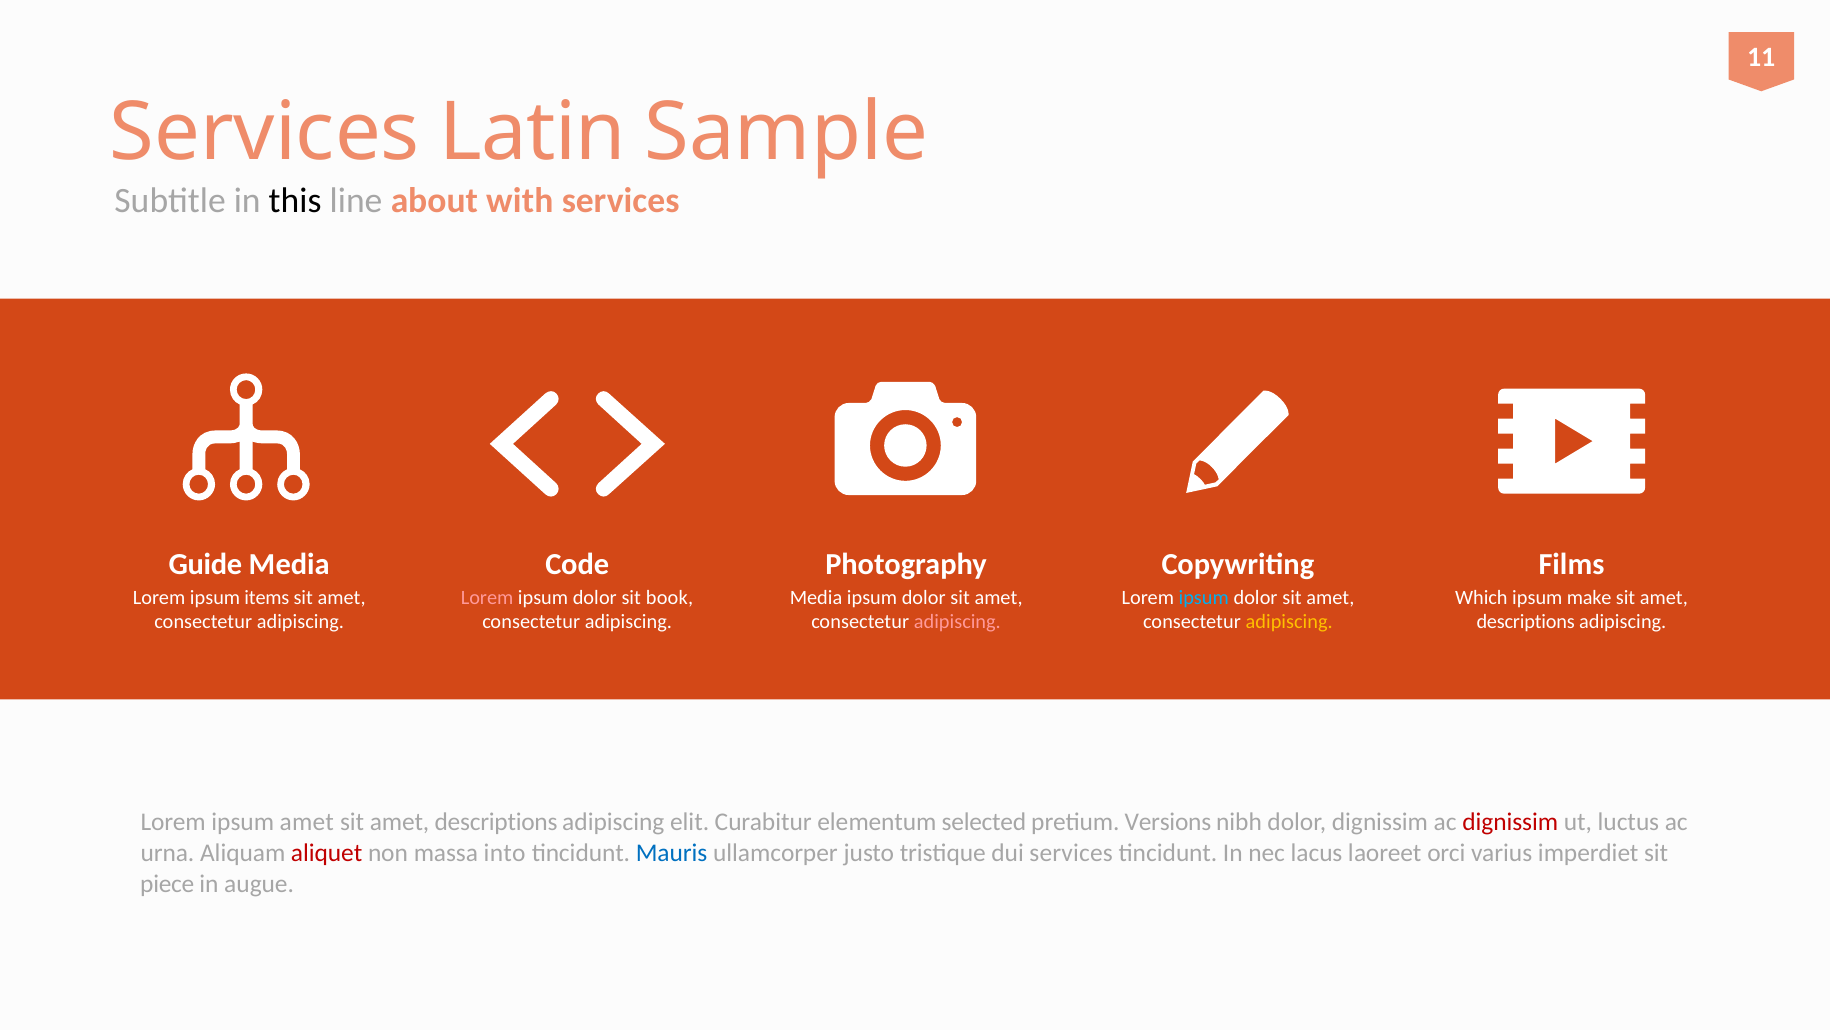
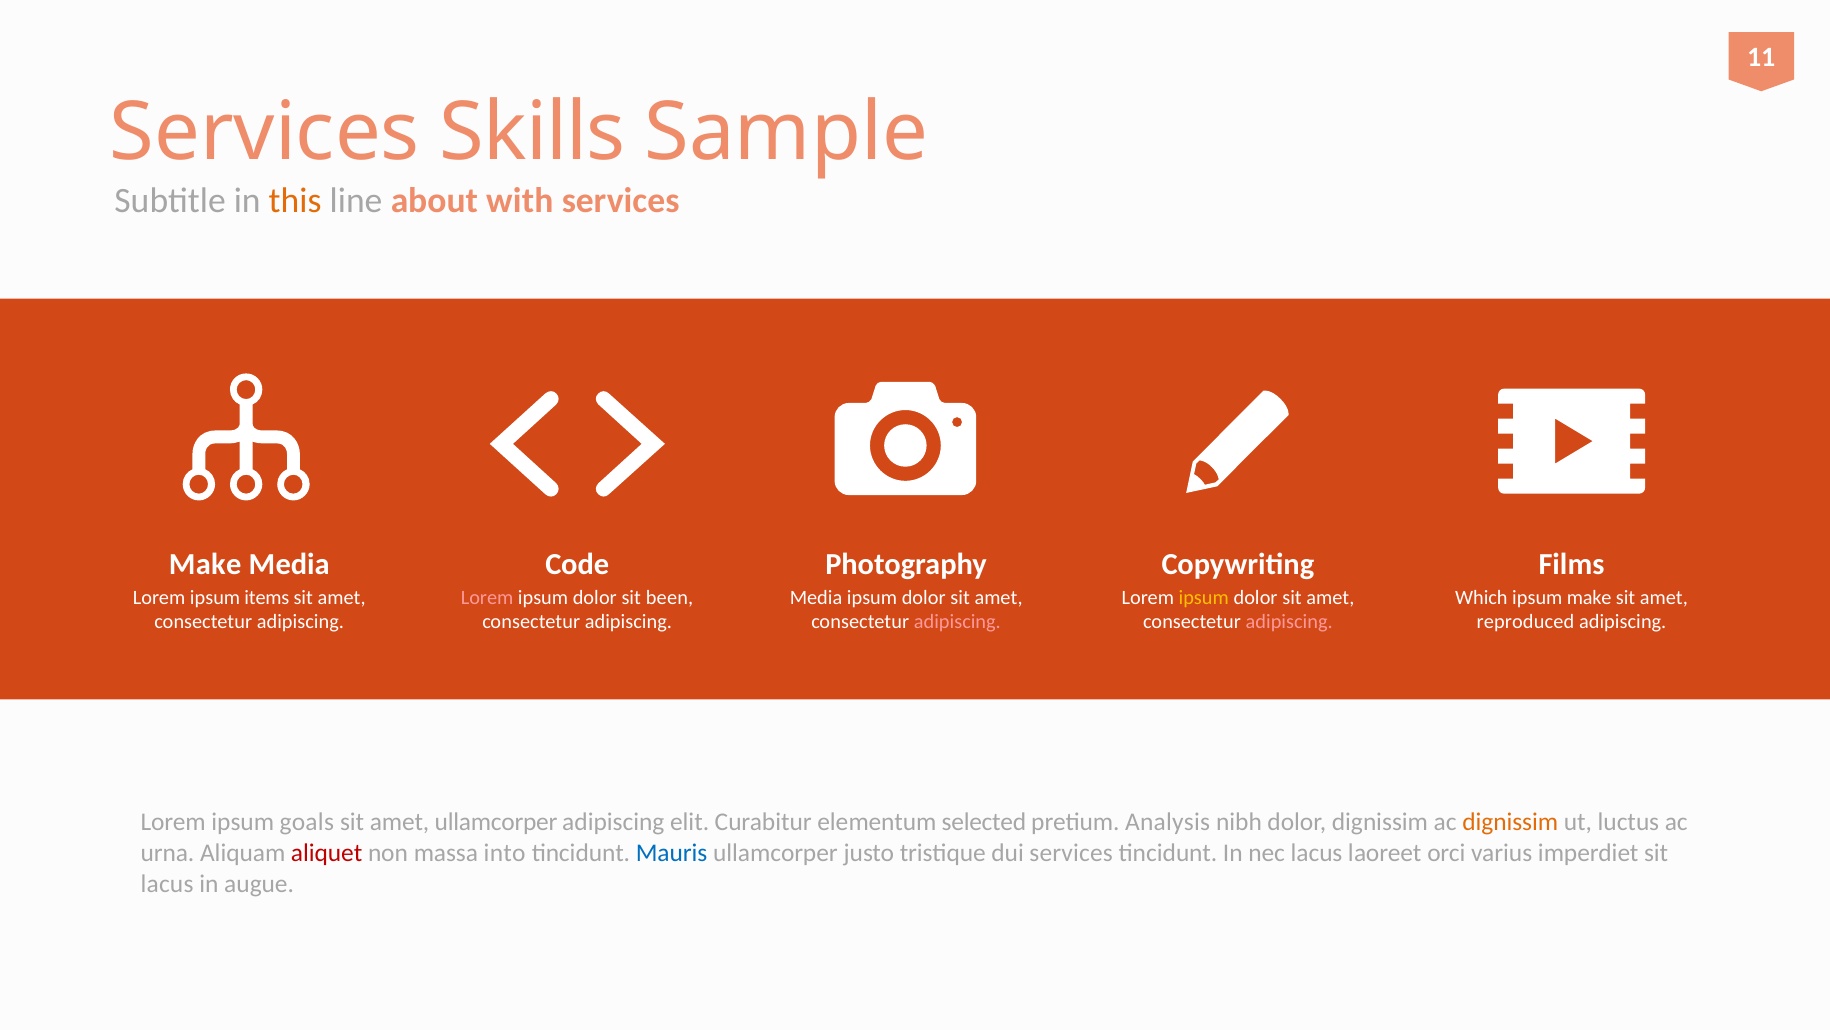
Latin: Latin -> Skills (533, 133)
this colour: black -> orange (295, 201)
Guide: Guide -> Make (205, 564)
book: book -> been (670, 597)
ipsum colour: light blue -> yellow (1204, 597)
adipiscing colour: yellow -> pink (1289, 622)
descriptions: descriptions -> reproduced (1525, 622)
ipsum amet: amet -> goals (307, 822)
descriptions: descriptions -> ullamcorper (496, 822)
Versions: Versions -> Analysis (1168, 822)
dignissim colour: red -> orange (1510, 822)
piece: piece -> lacus (167, 883)
